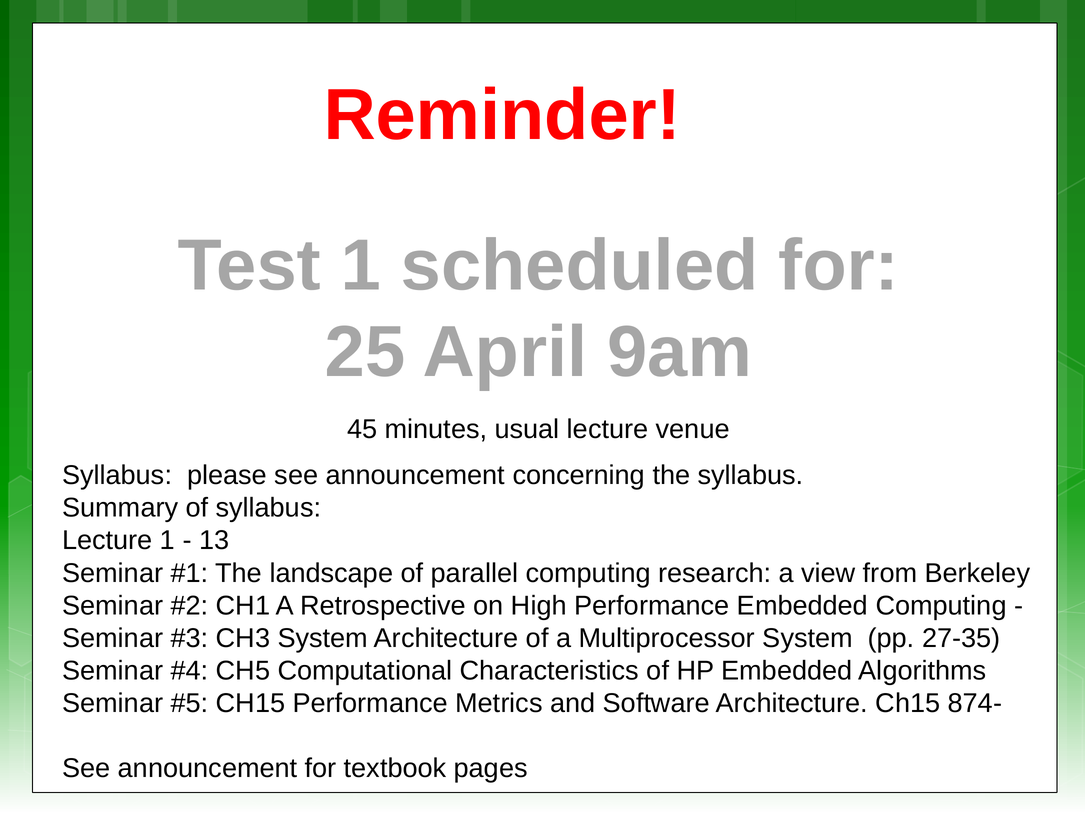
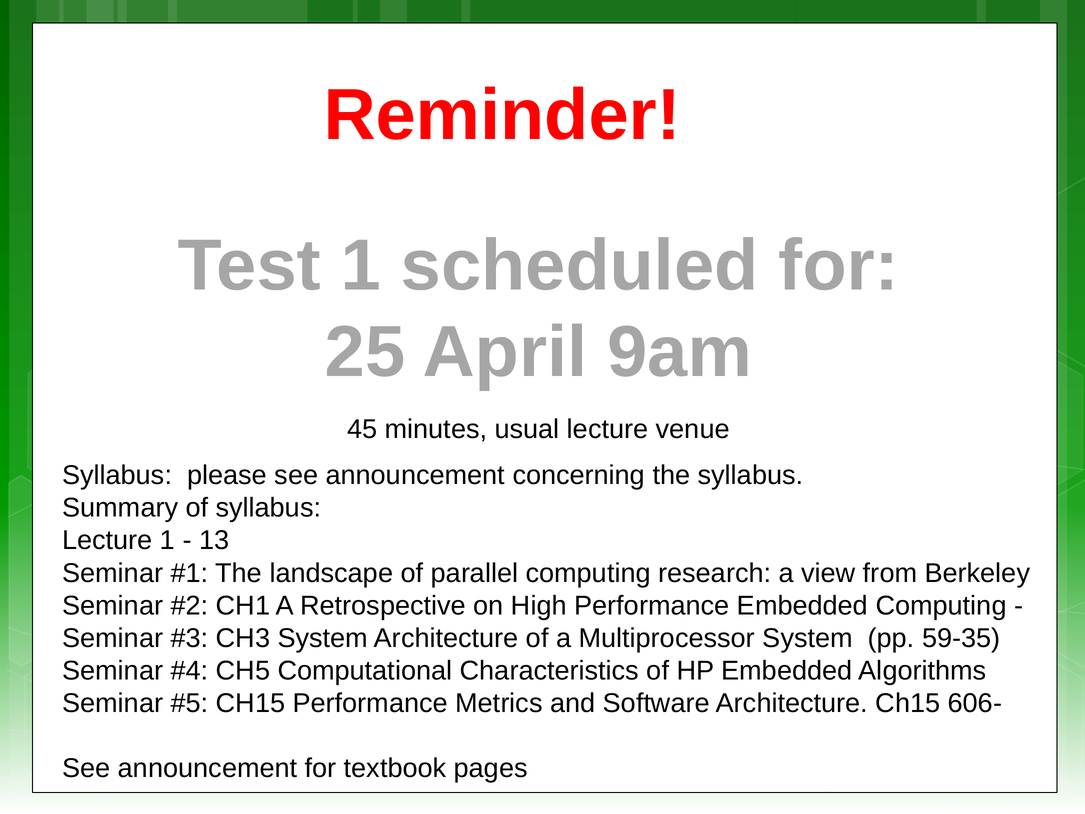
27-35: 27-35 -> 59-35 (961, 638)
874-: 874- -> 606- (975, 703)
